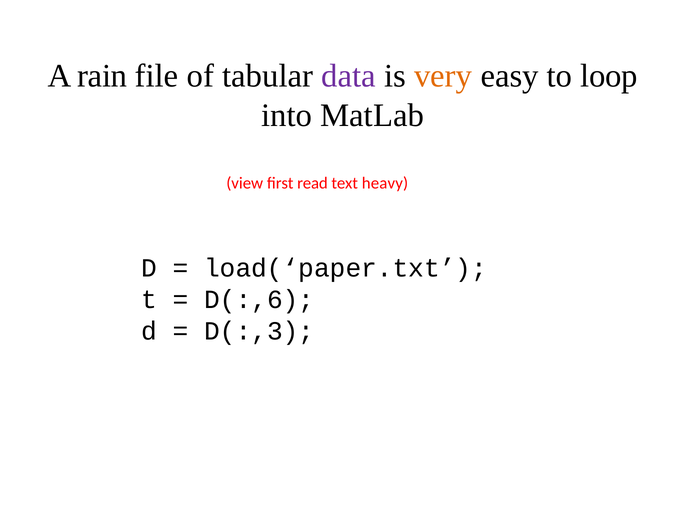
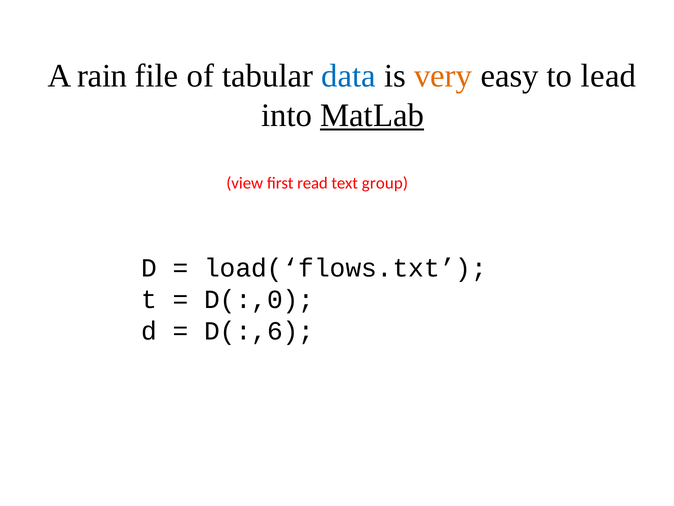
data colour: purple -> blue (349, 76)
loop: loop -> lead (609, 76)
MatLab underline: none -> present (372, 115)
heavy: heavy -> group (385, 183)
load(‘paper.txt: load(‘paper.txt -> load(‘flows.txt (346, 268)
D(:,6: D(:,6 -> D(:,0 (259, 299)
D(:,3: D(:,3 -> D(:,6 (259, 331)
